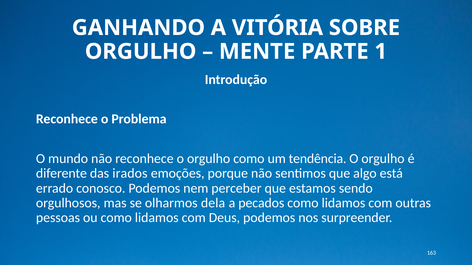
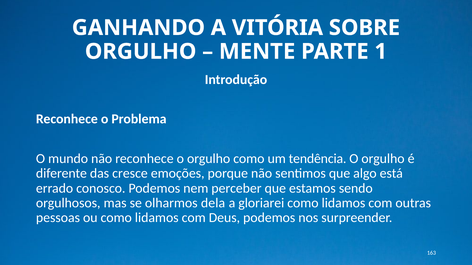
irados: irados -> cresce (130, 174)
pecados: pecados -> gloriarei (261, 203)
